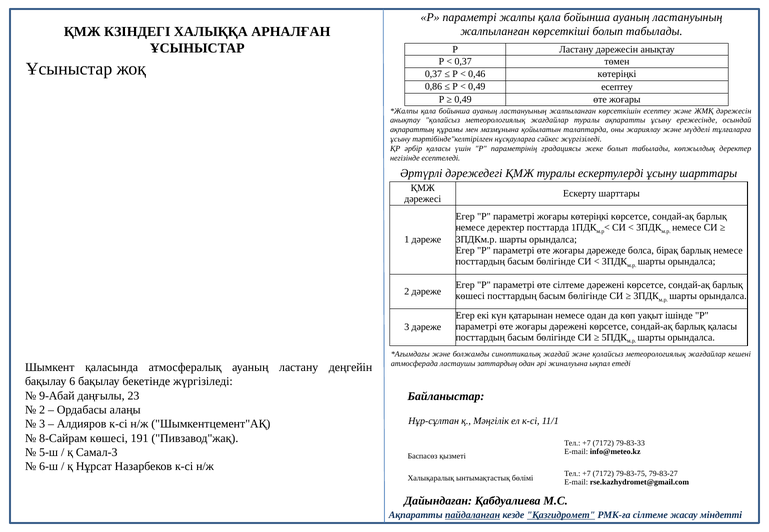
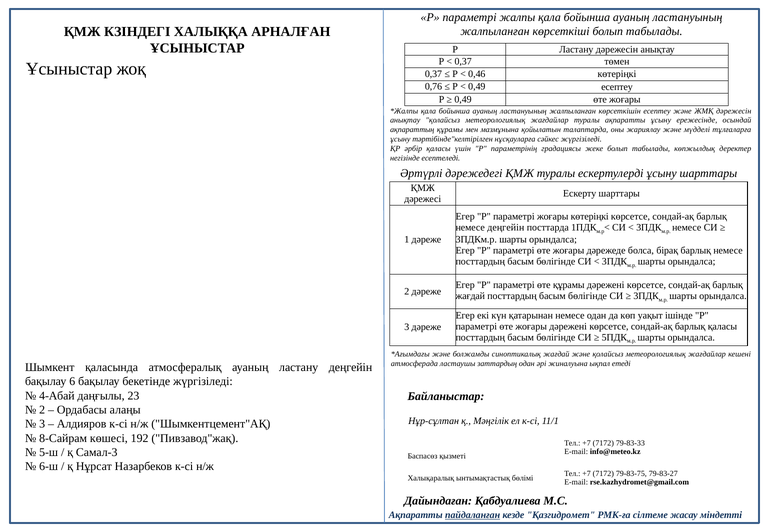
0,86: 0,86 -> 0,76 (434, 87)
немесе деректер: деректер -> деңгейін (506, 227)
өте сілтеме: сілтеме -> құрамы (569, 285)
көшесі: көшесі -> жағдай (470, 296)
9-Абай: 9-Абай -> 4-Абай (57, 396)
191: 191 -> 192 (140, 438)
Қазгидромет underline: present -> none (561, 515)
